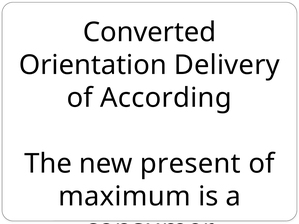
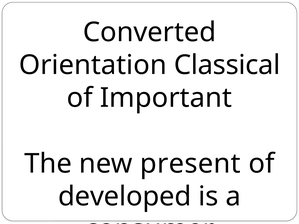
Delivery: Delivery -> Classical (227, 65)
According: According -> Important (166, 98)
maximum: maximum -> developed (125, 197)
